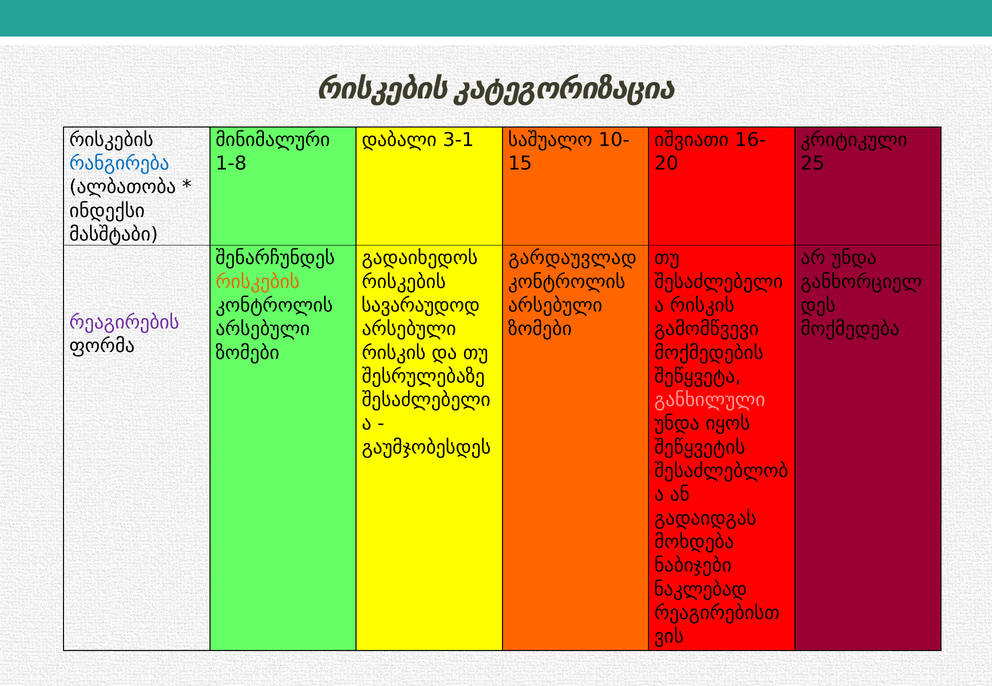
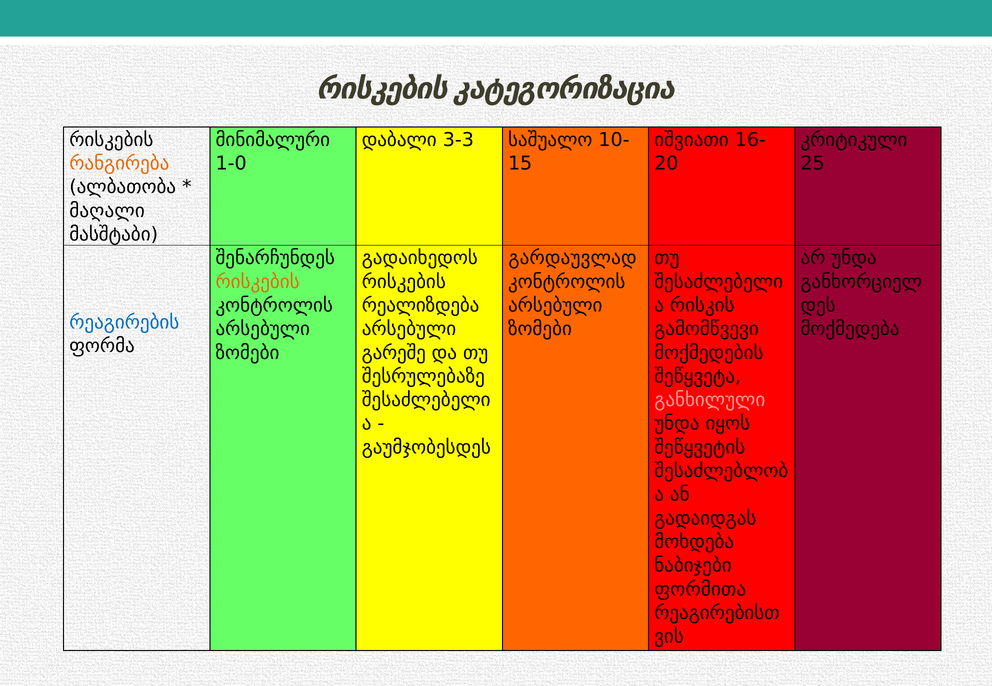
3-1: 3-1 -> 3-3 (458, 140)
რანგირება colour: blue -> orange (119, 164)
1-8: 1-8 -> 1-0 (231, 164)
ინდექსი: ინდექსი -> მაღალი (107, 211)
სავარაუდოდ: სავარაუდოდ -> რეალიზდება (421, 306)
რეაგირების colour: purple -> blue (124, 323)
რისკის: რისკის -> გარეშე (394, 353)
ნაკლებად: ნაკლებად -> ფორმითა (700, 590)
